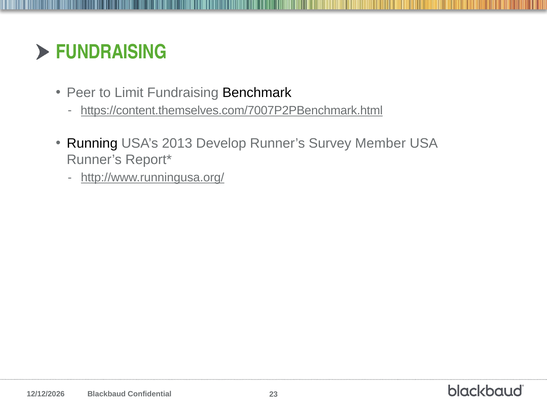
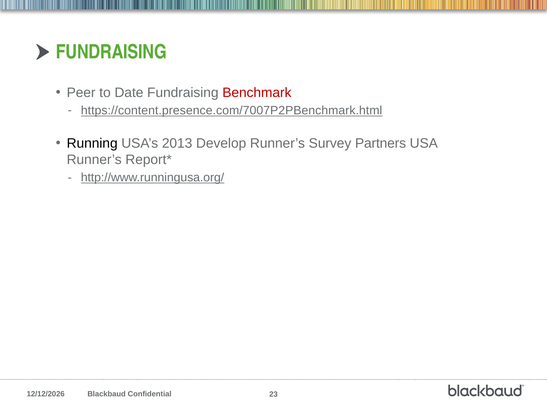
Limit: Limit -> Date (129, 93)
Benchmark colour: black -> red (257, 93)
https://content.themselves.com/7007P2PBenchmark.html: https://content.themselves.com/7007P2PBenchmark.html -> https://content.presence.com/7007P2PBenchmark.html (232, 111)
Member: Member -> Partners (381, 143)
